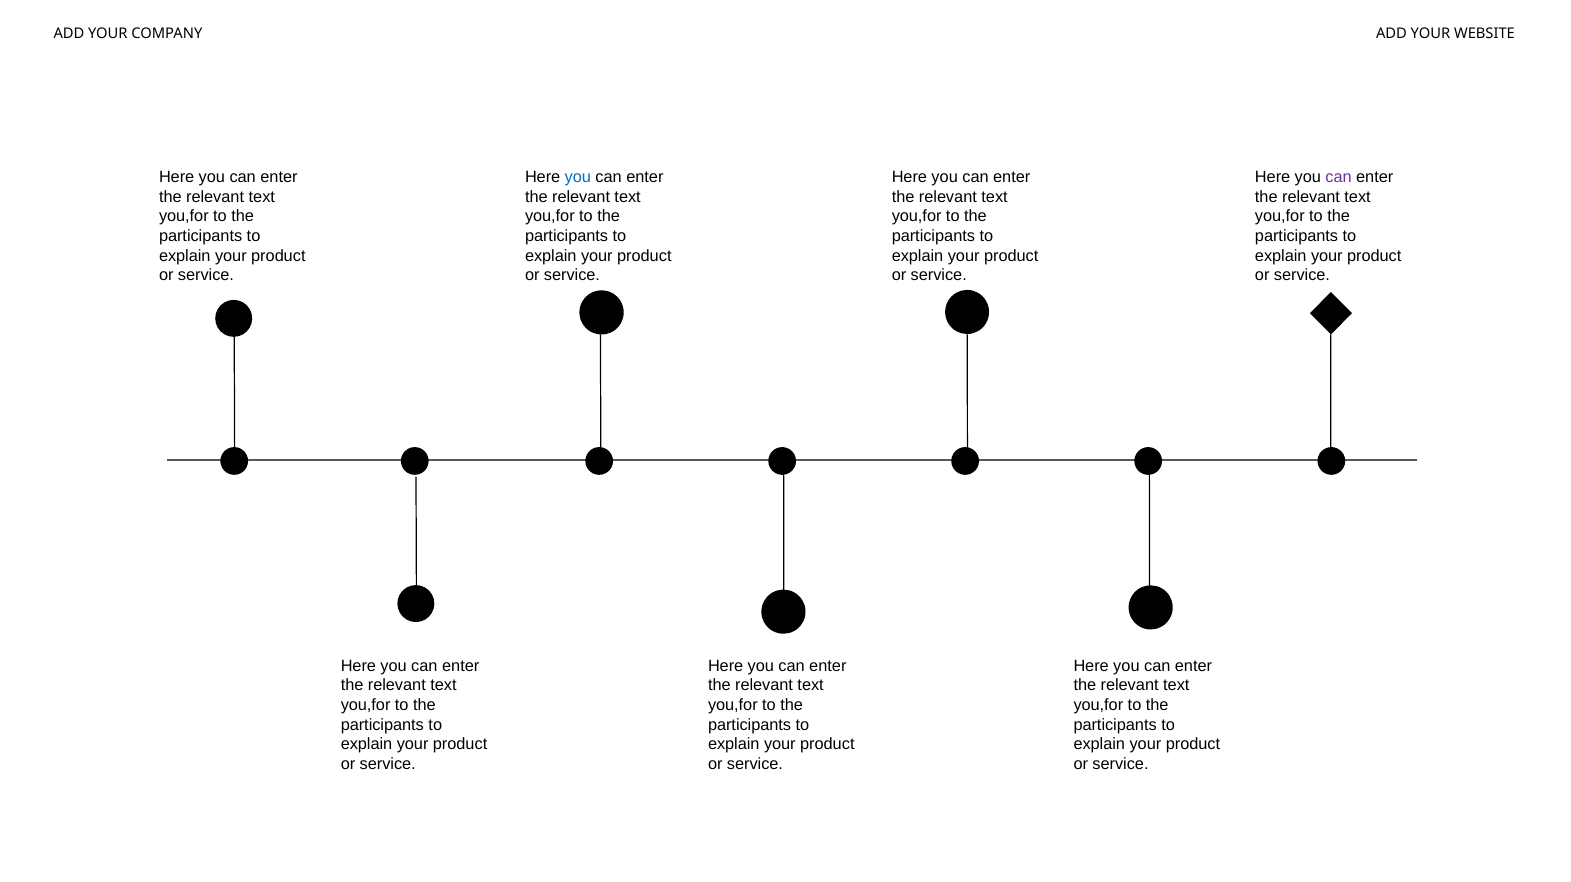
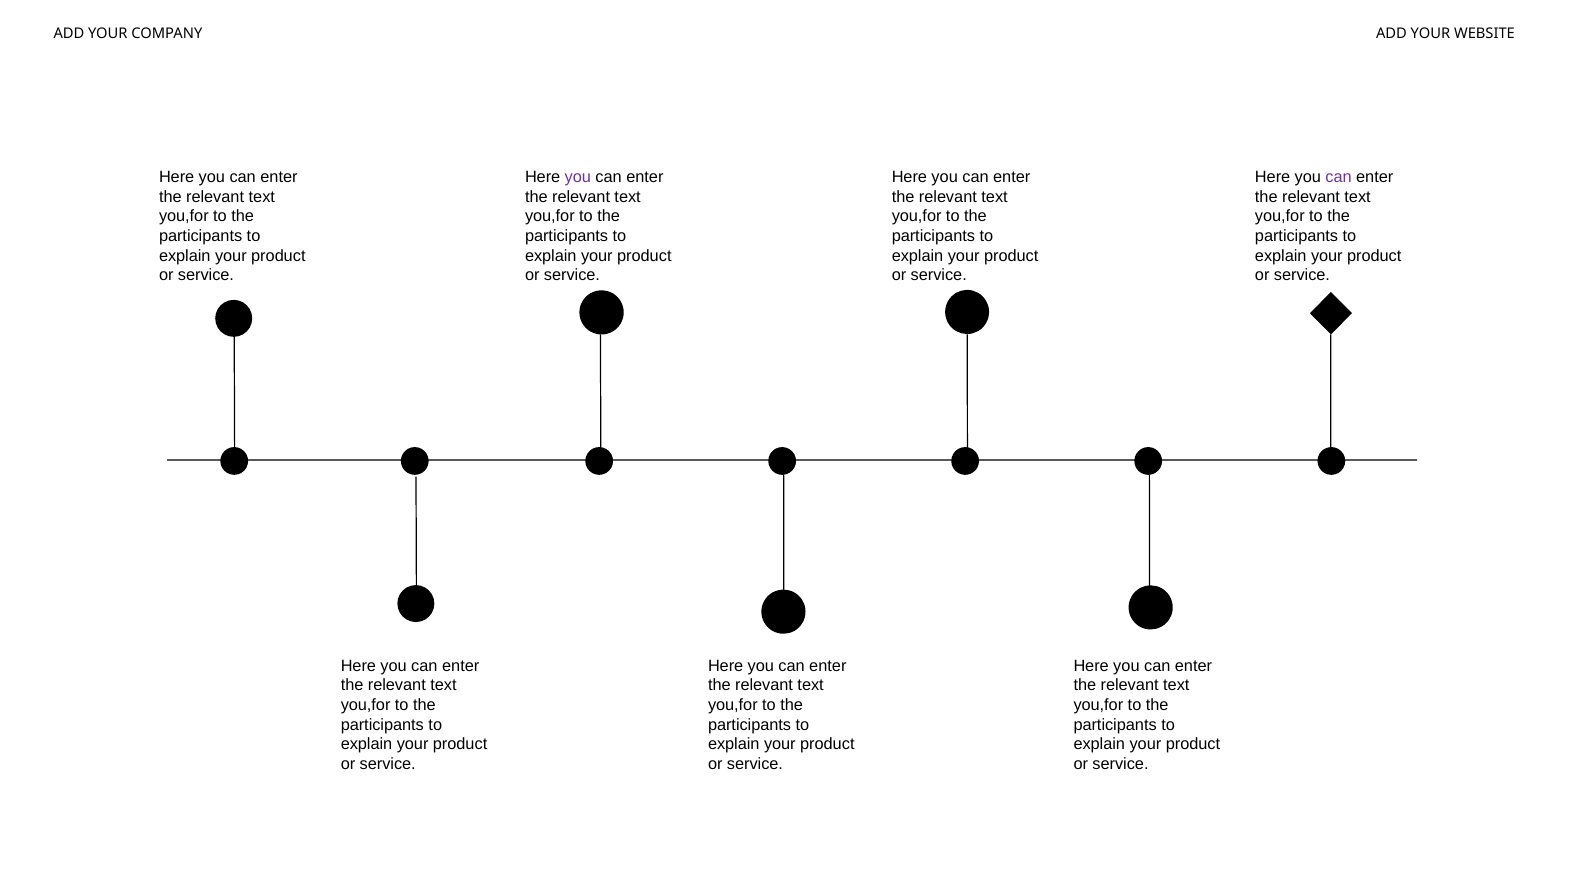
you colour: blue -> purple (578, 177)
